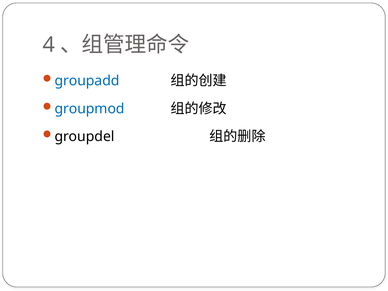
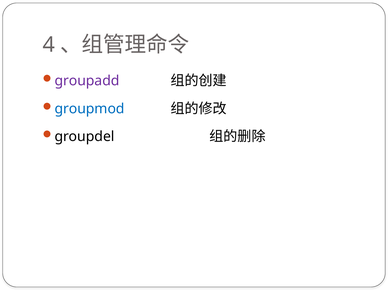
groupadd colour: blue -> purple (87, 81)
